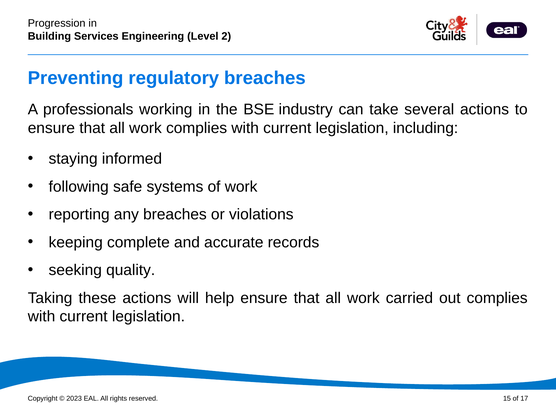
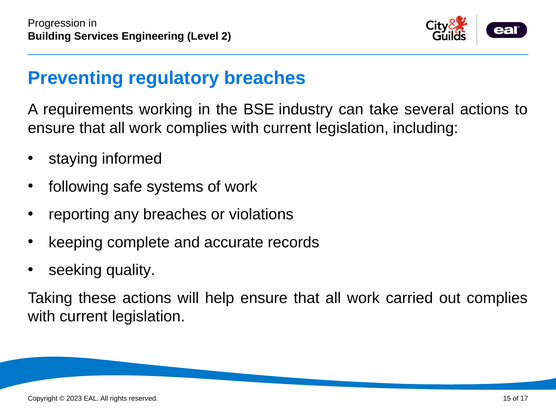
professionals: professionals -> requirements (88, 109)
